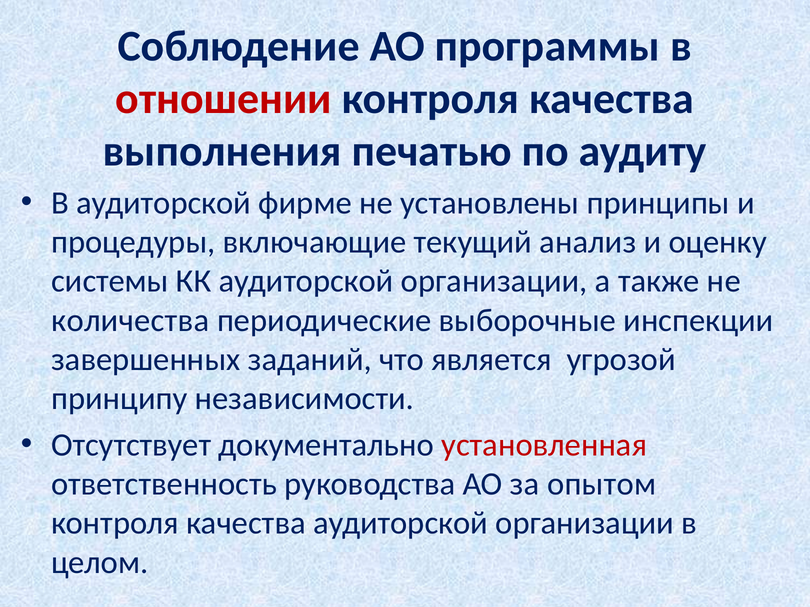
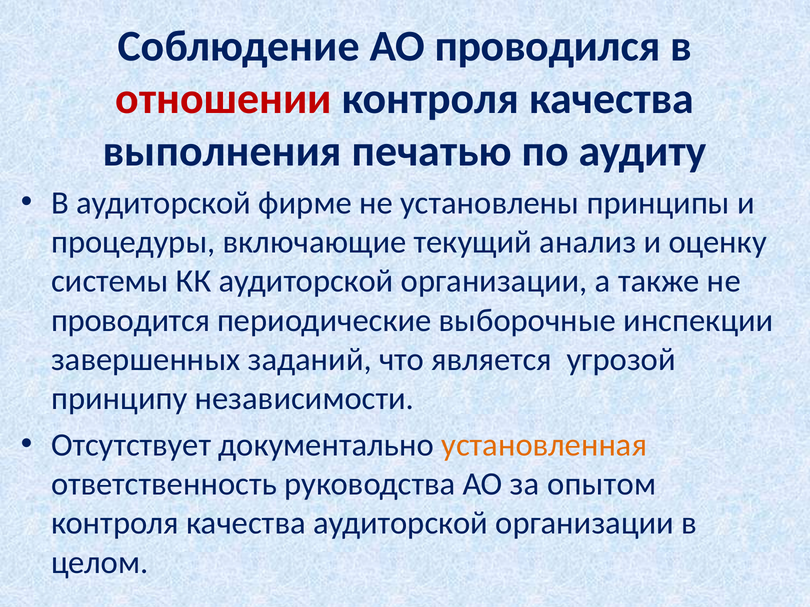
программы: программы -> проводился (548, 46)
количества: количества -> проводится (131, 321)
установленная colour: red -> orange (544, 445)
